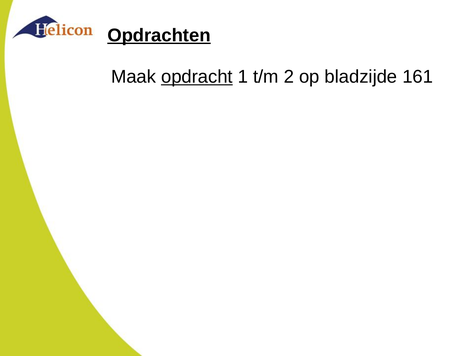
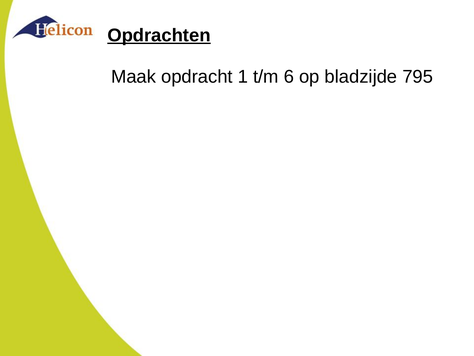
opdracht underline: present -> none (197, 77)
2: 2 -> 6 (289, 77)
161: 161 -> 795 (418, 77)
